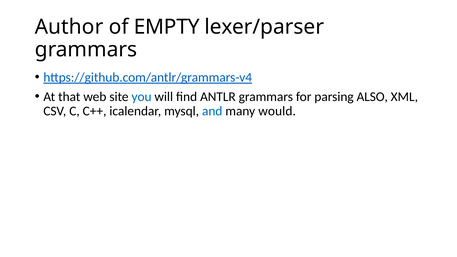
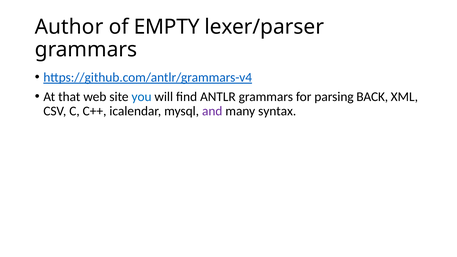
ALSO: ALSO -> BACK (372, 97)
and colour: blue -> purple (212, 111)
would: would -> syntax (277, 111)
